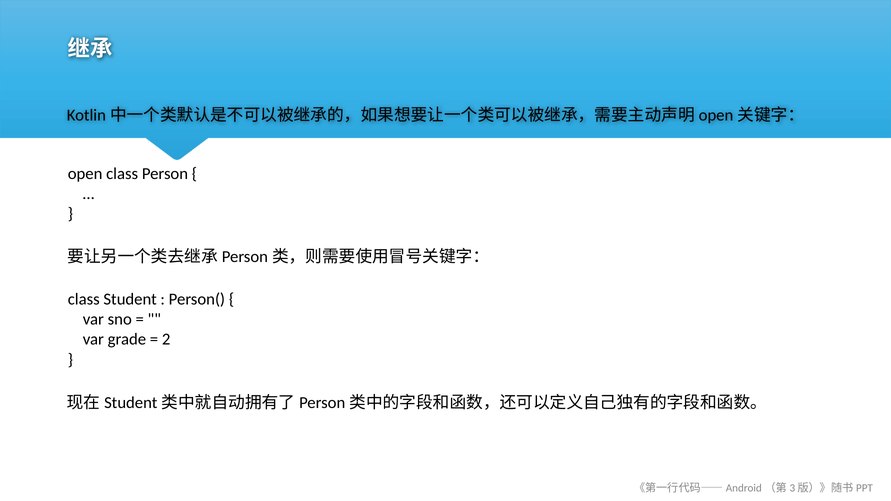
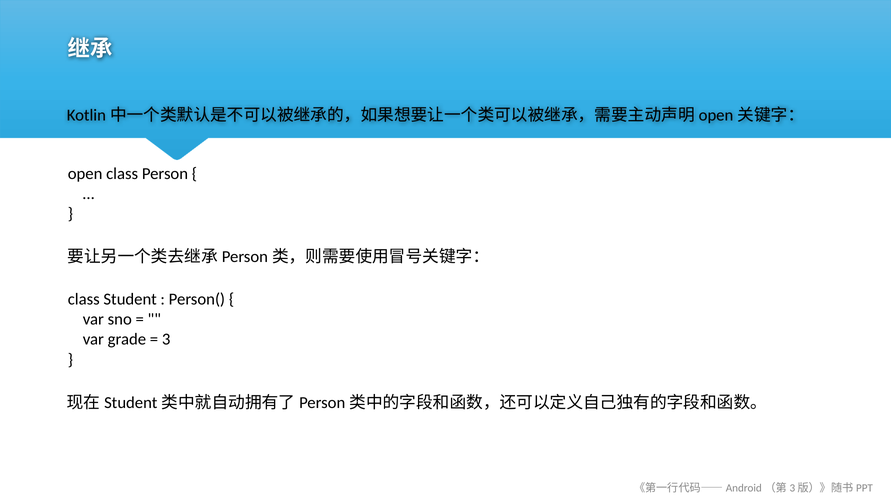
2: 2 -> 3 (166, 340)
